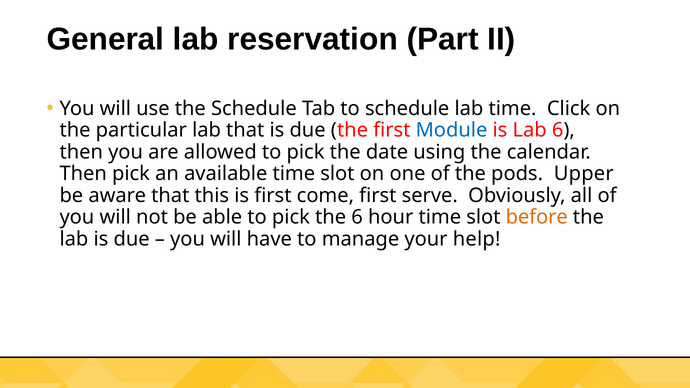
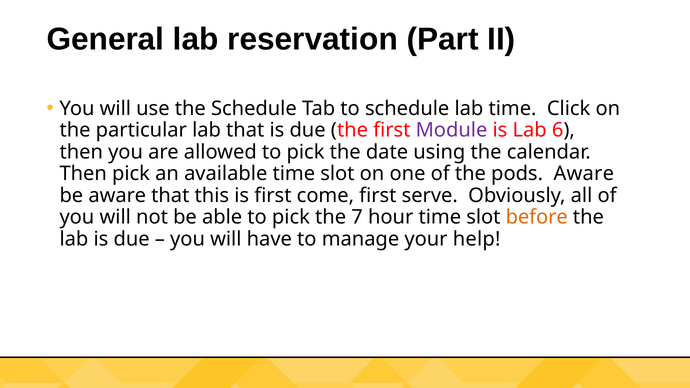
Module colour: blue -> purple (451, 130)
pods Upper: Upper -> Aware (584, 174)
the 6: 6 -> 7 (357, 217)
